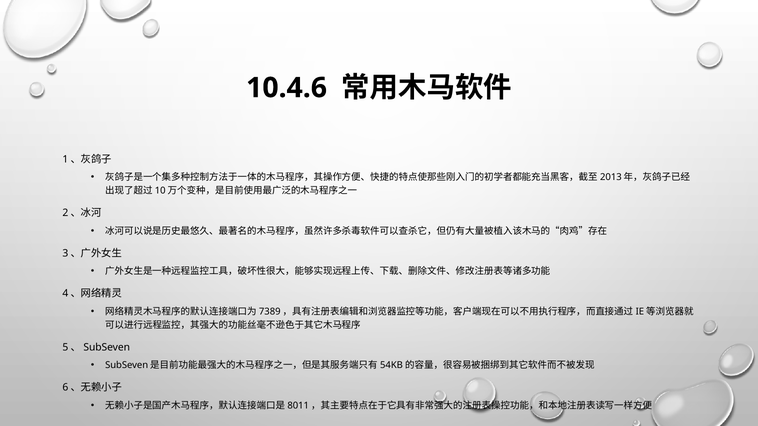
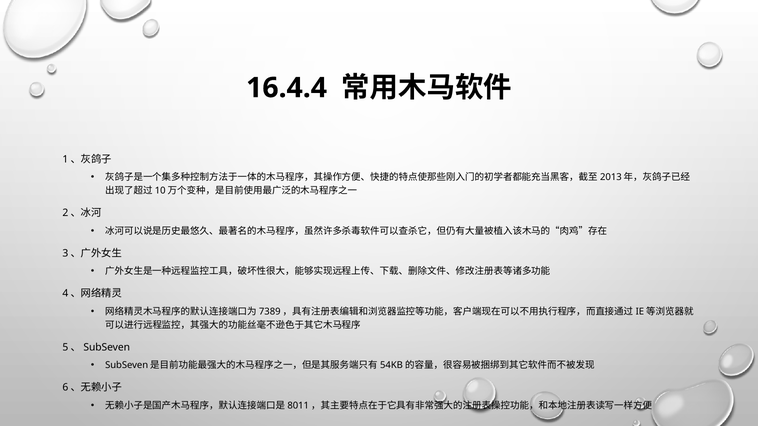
10.4.6: 10.4.6 -> 16.4.4 (287, 88)
